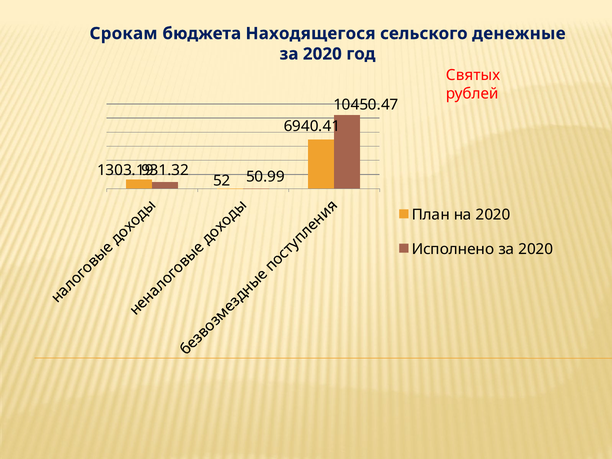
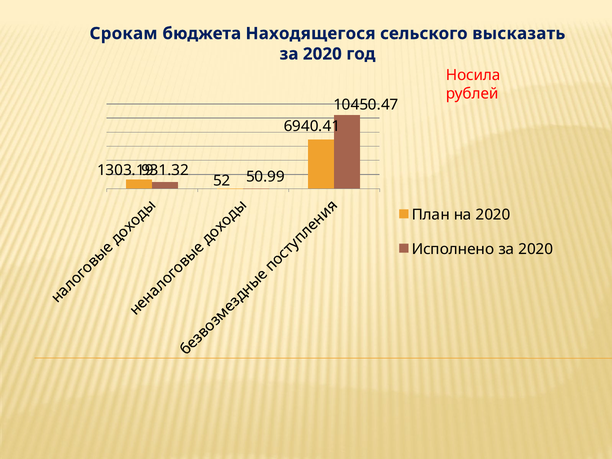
денежные: денежные -> высказать (519, 34)
Святых: Святых -> Носила (473, 75)
